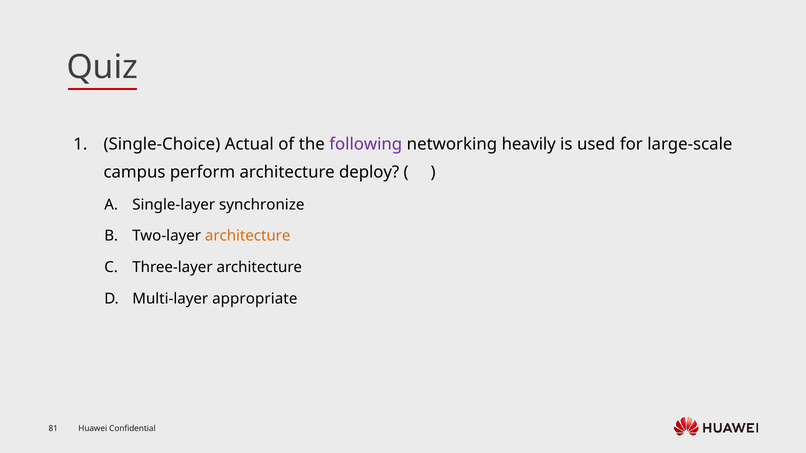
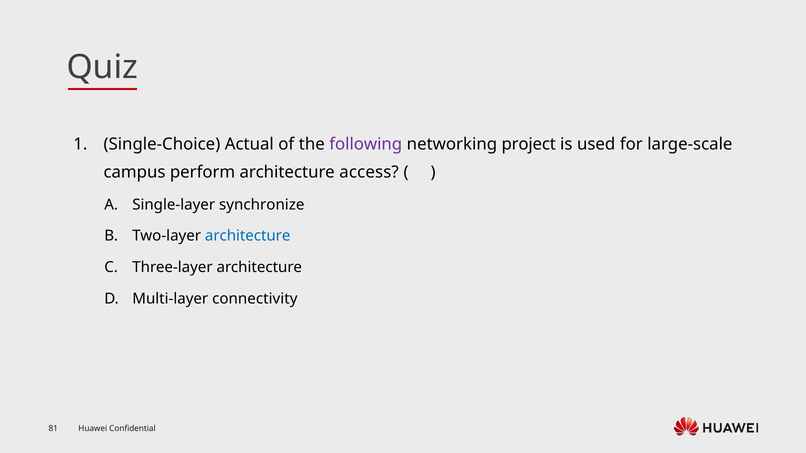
heavily: heavily -> project (529, 144)
deploy: deploy -> access (369, 172)
architecture colour: orange -> blue (248, 236)
appropriate: appropriate -> connectivity (255, 299)
